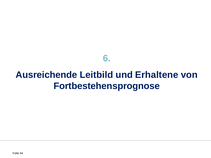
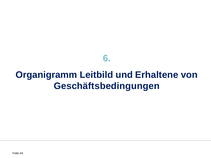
Ausreichende: Ausreichende -> Organigramm (46, 75)
Fortbestehensprognose: Fortbestehensprognose -> Geschäftsbedingungen (107, 86)
